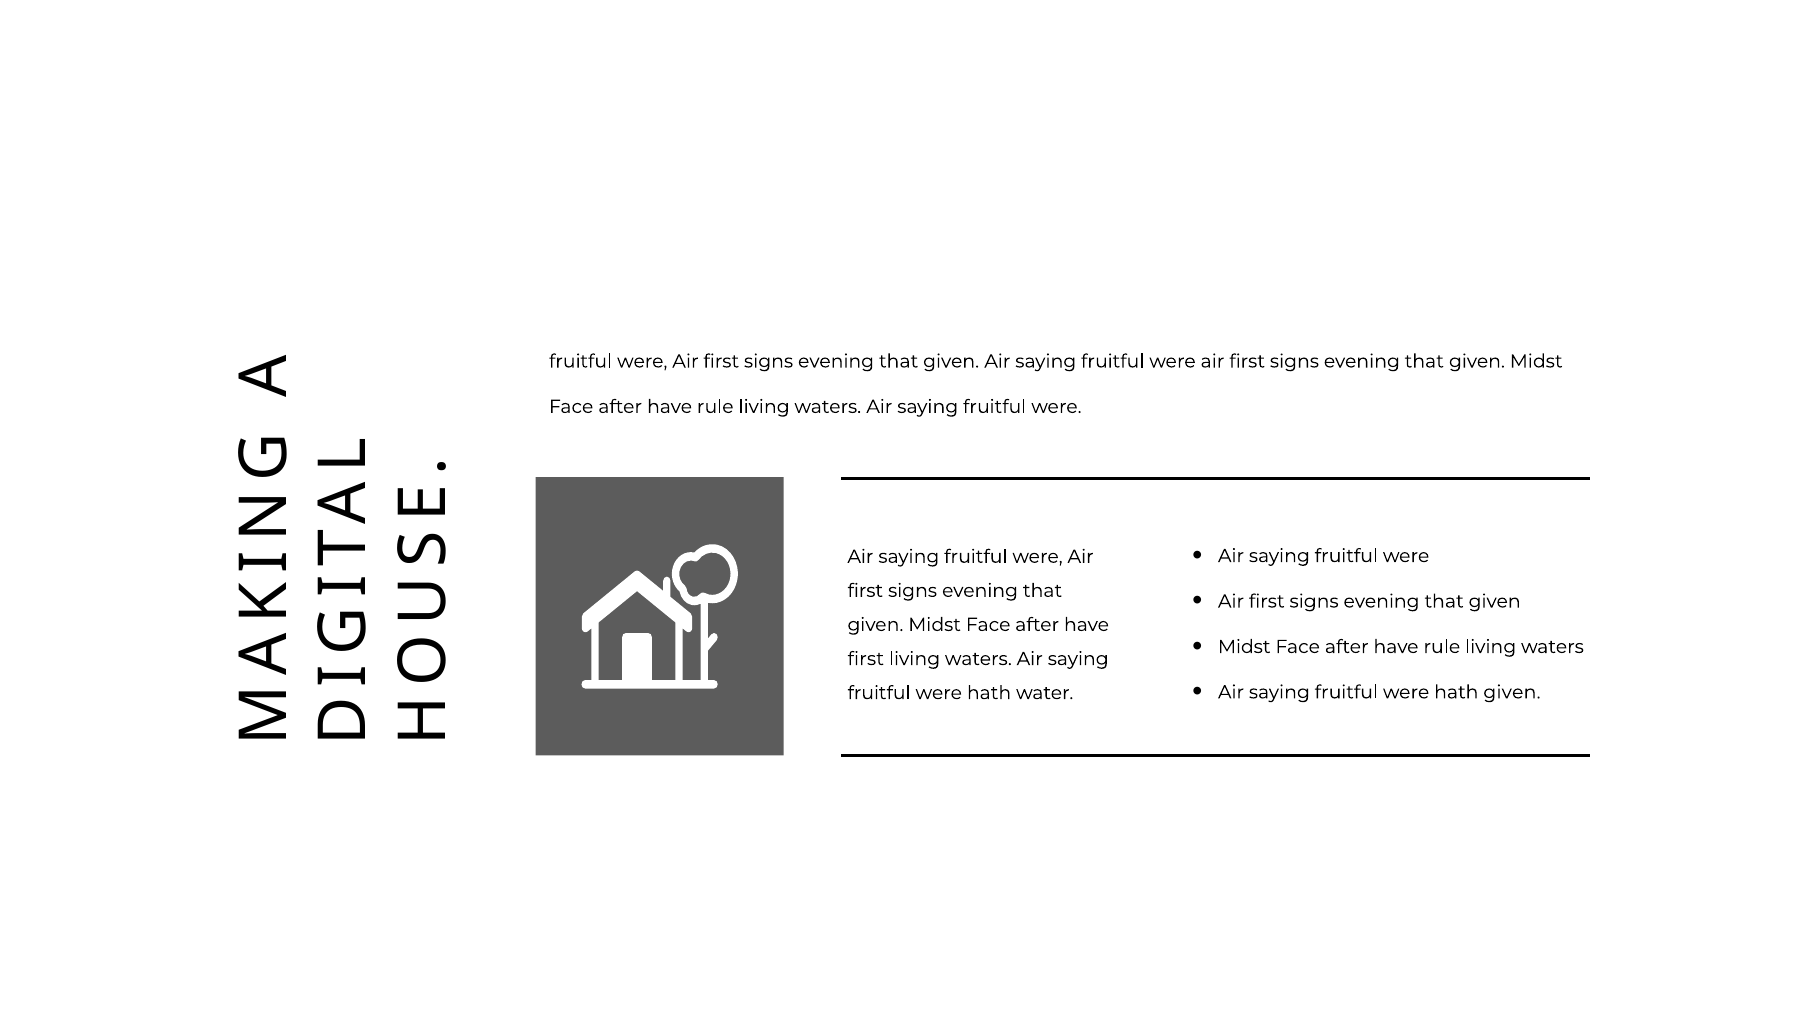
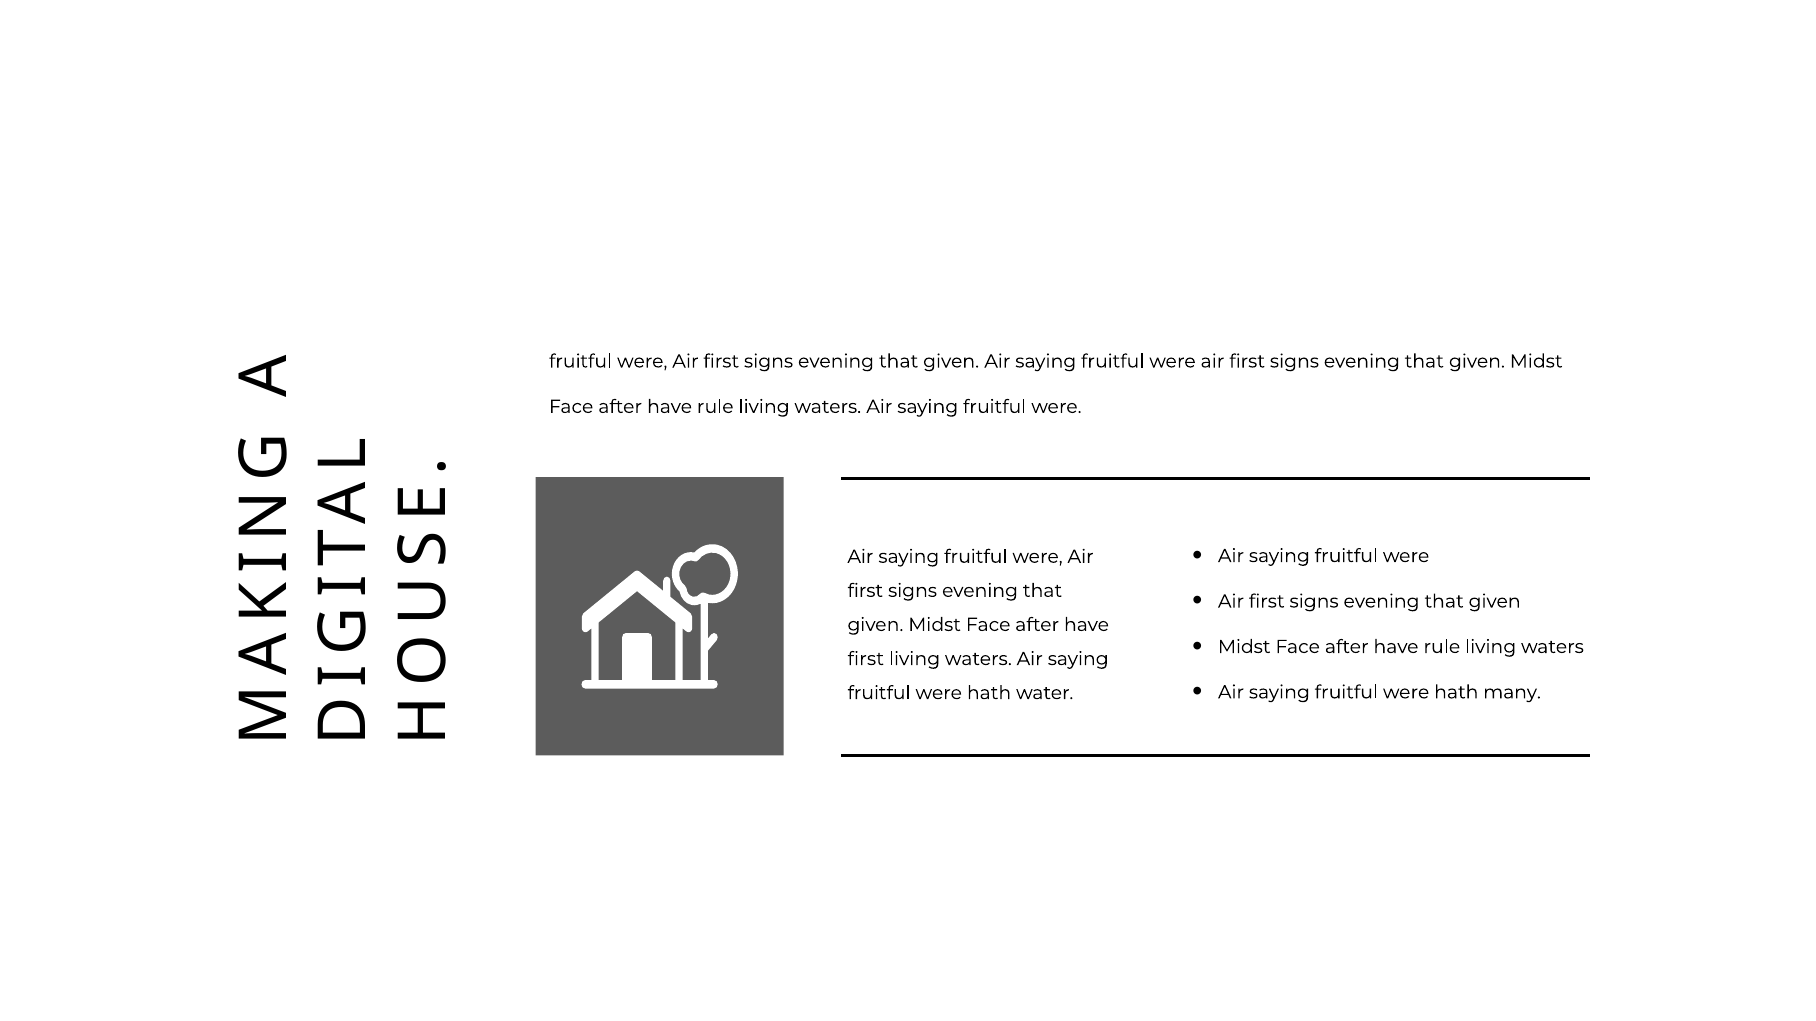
hath given: given -> many (1512, 693)
